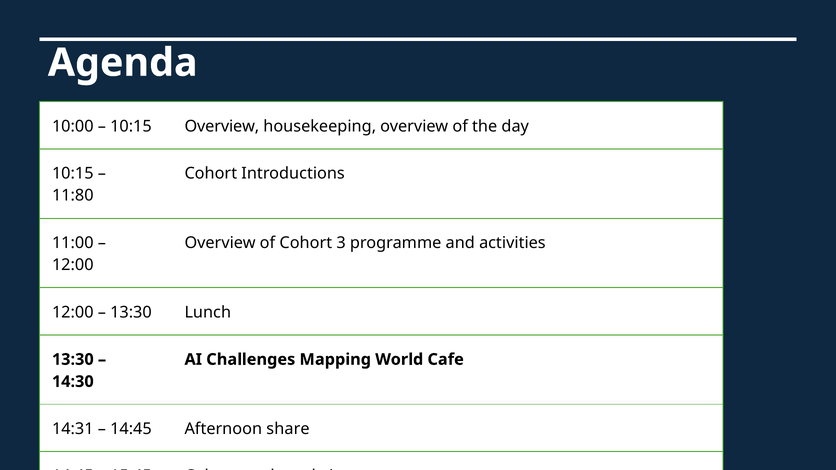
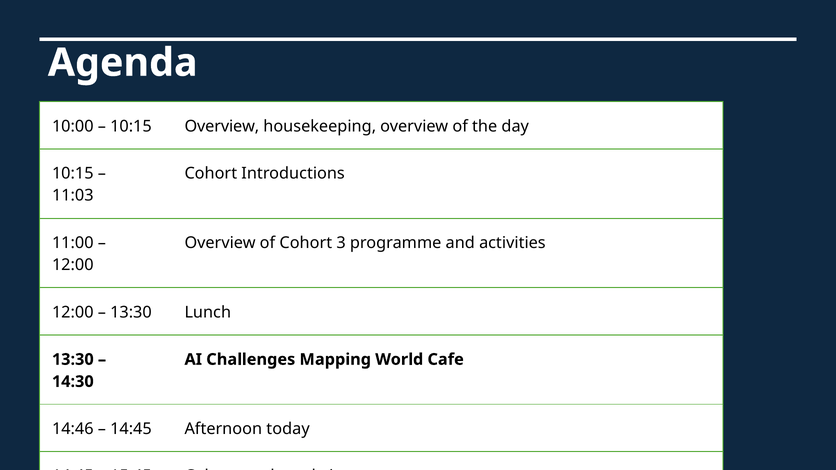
11:80: 11:80 -> 11:03 (73, 196)
14:31: 14:31 -> 14:46 (73, 429)
share: share -> today (288, 429)
